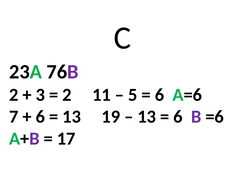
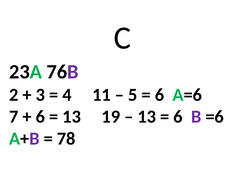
2: 2 -> 4 (67, 95)
17: 17 -> 78 (66, 139)
